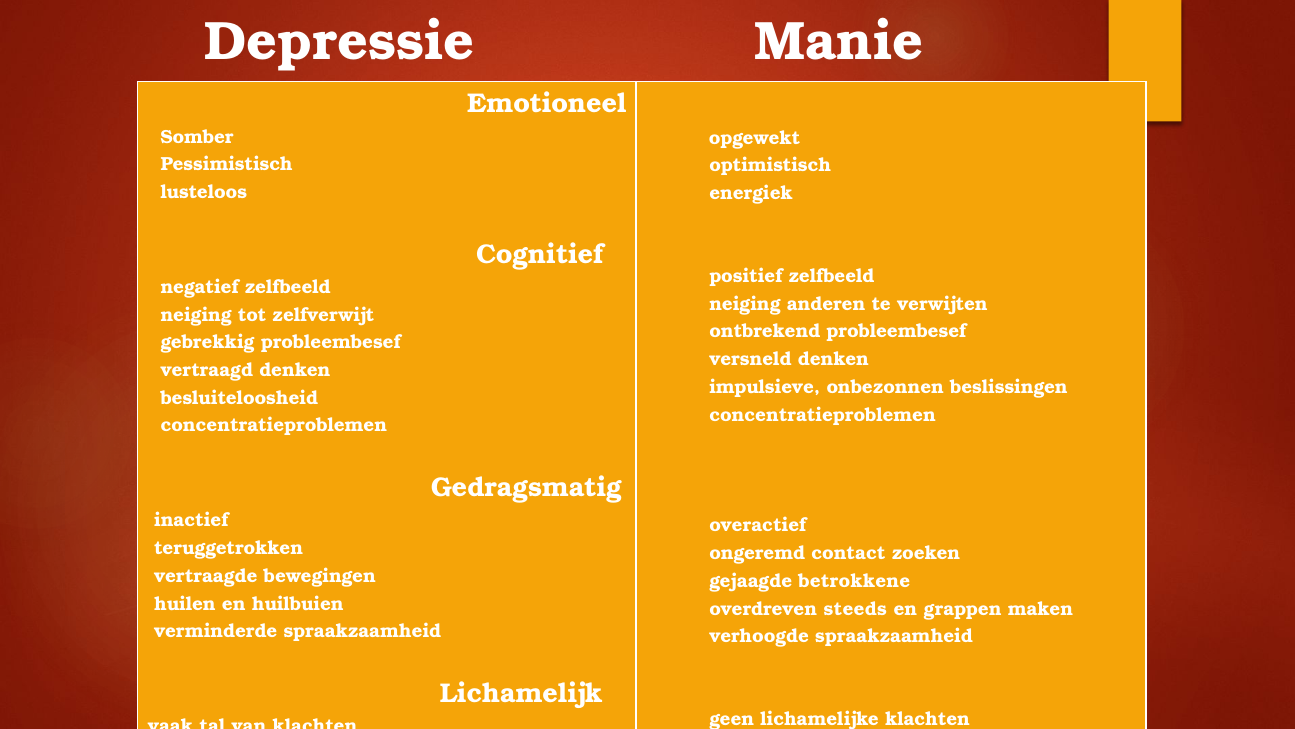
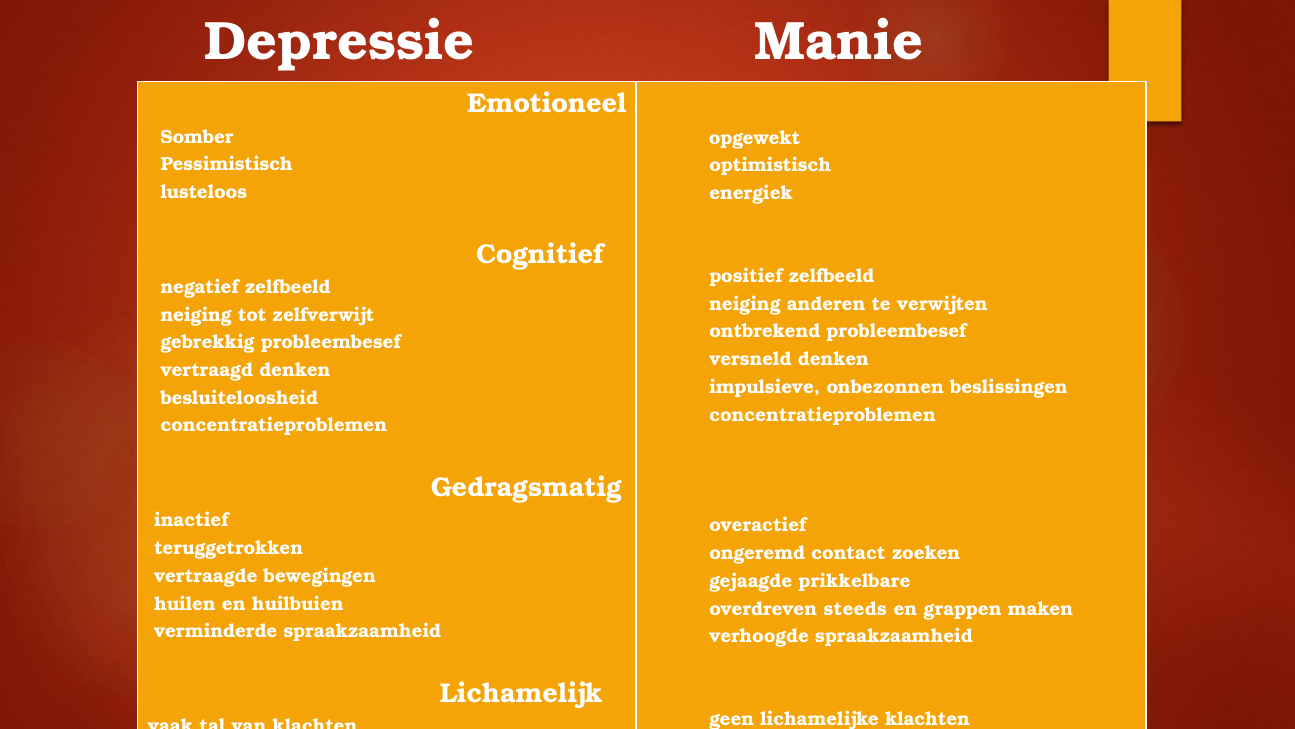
betrokkene: betrokkene -> prikkelbare (854, 581)
